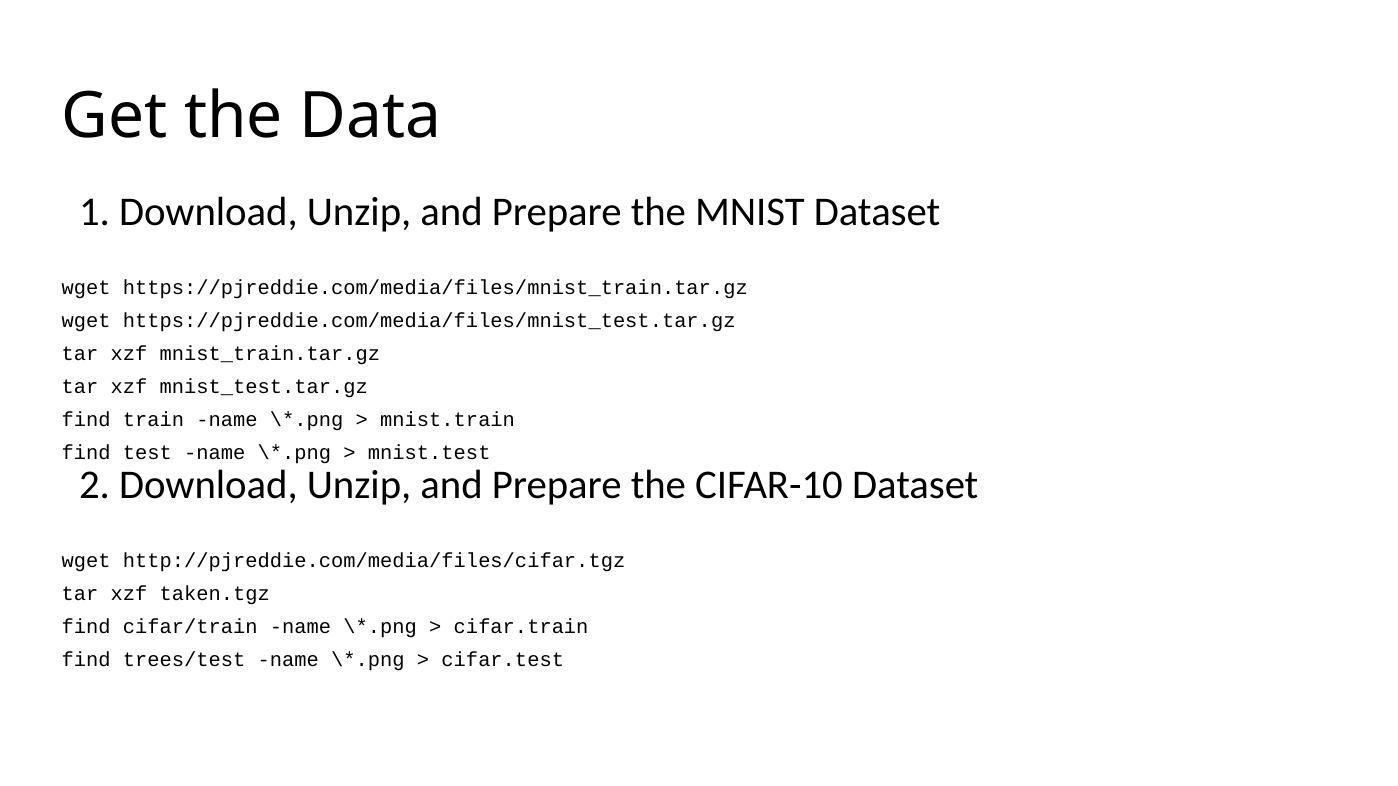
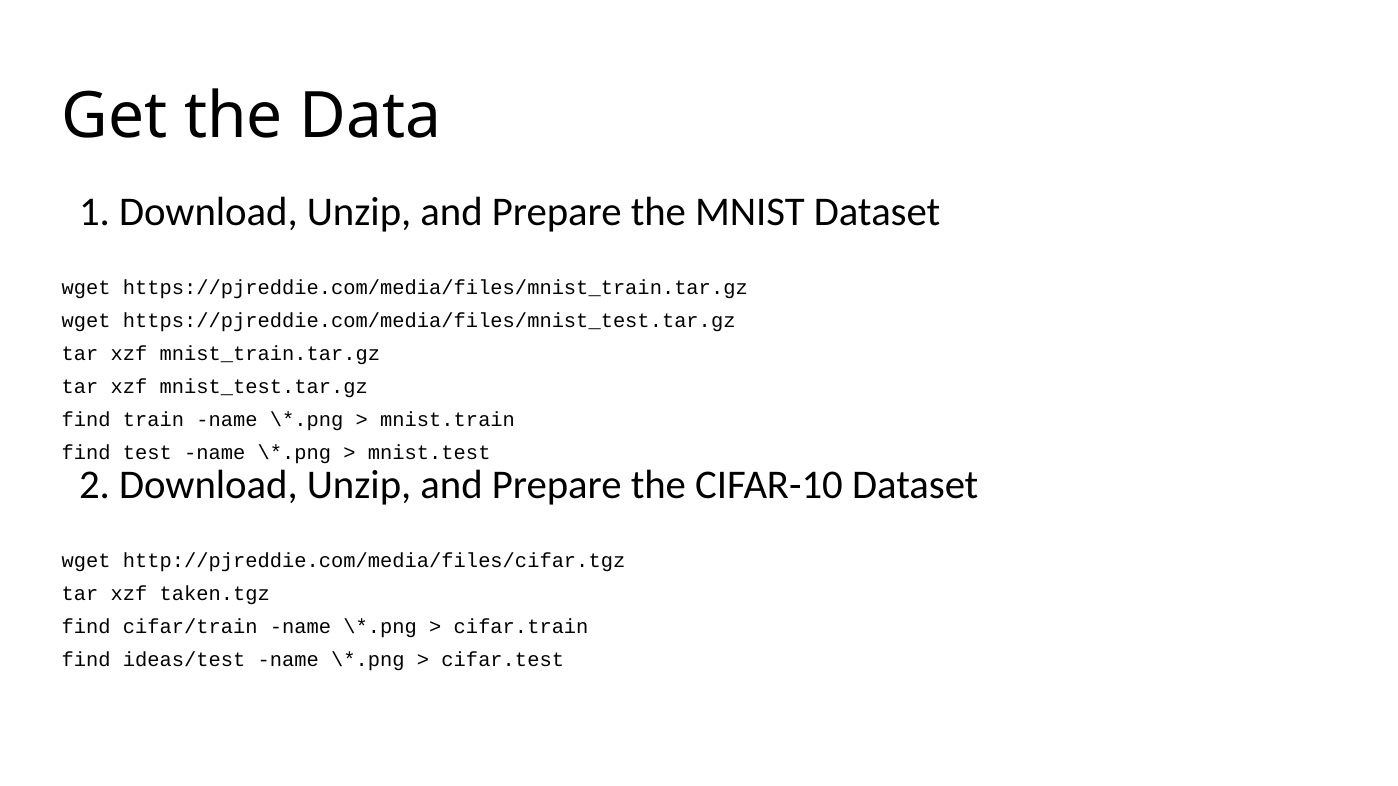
trees/test: trees/test -> ideas/test (184, 660)
